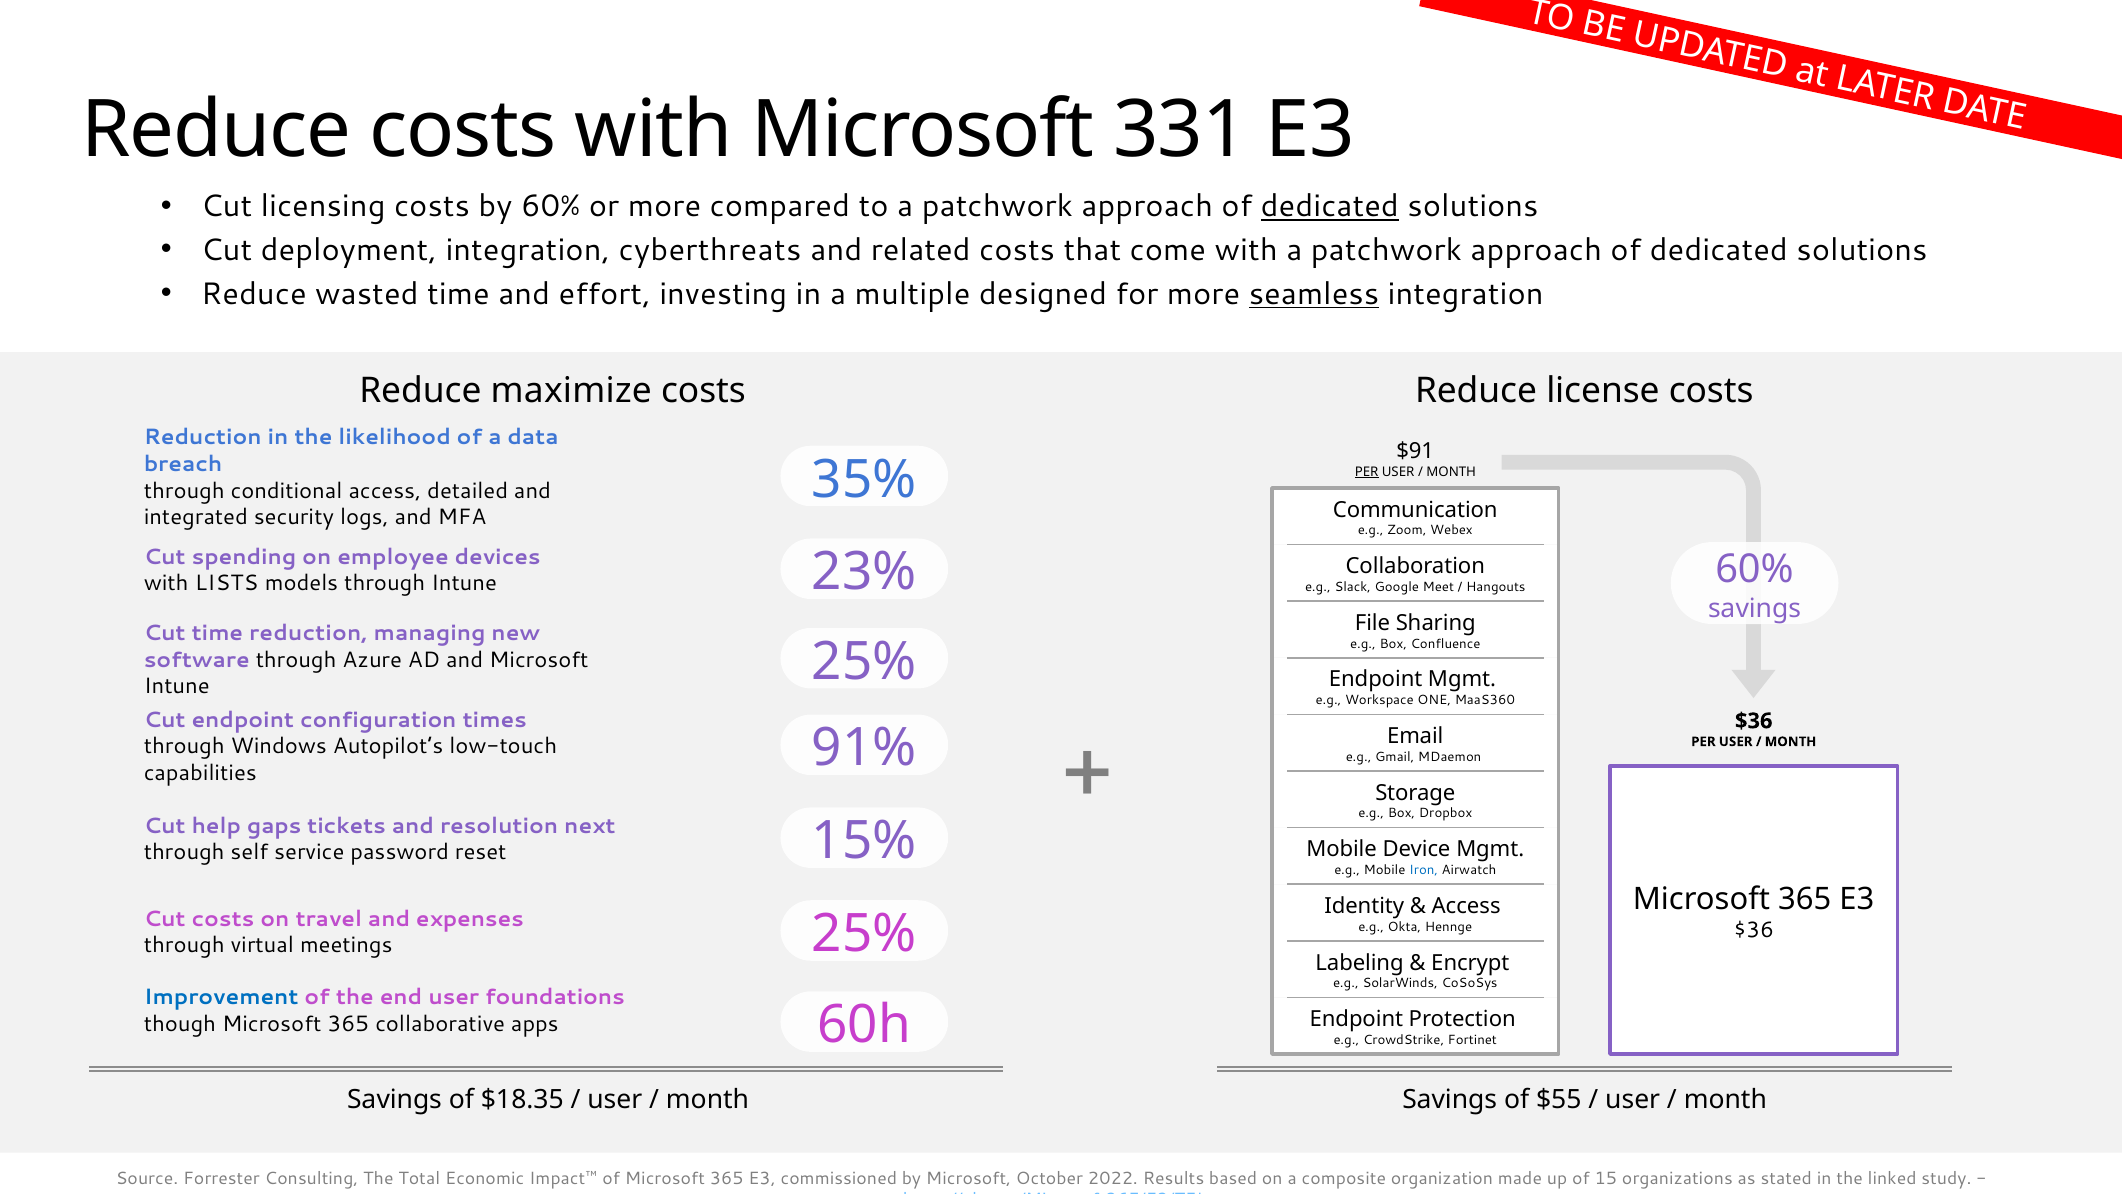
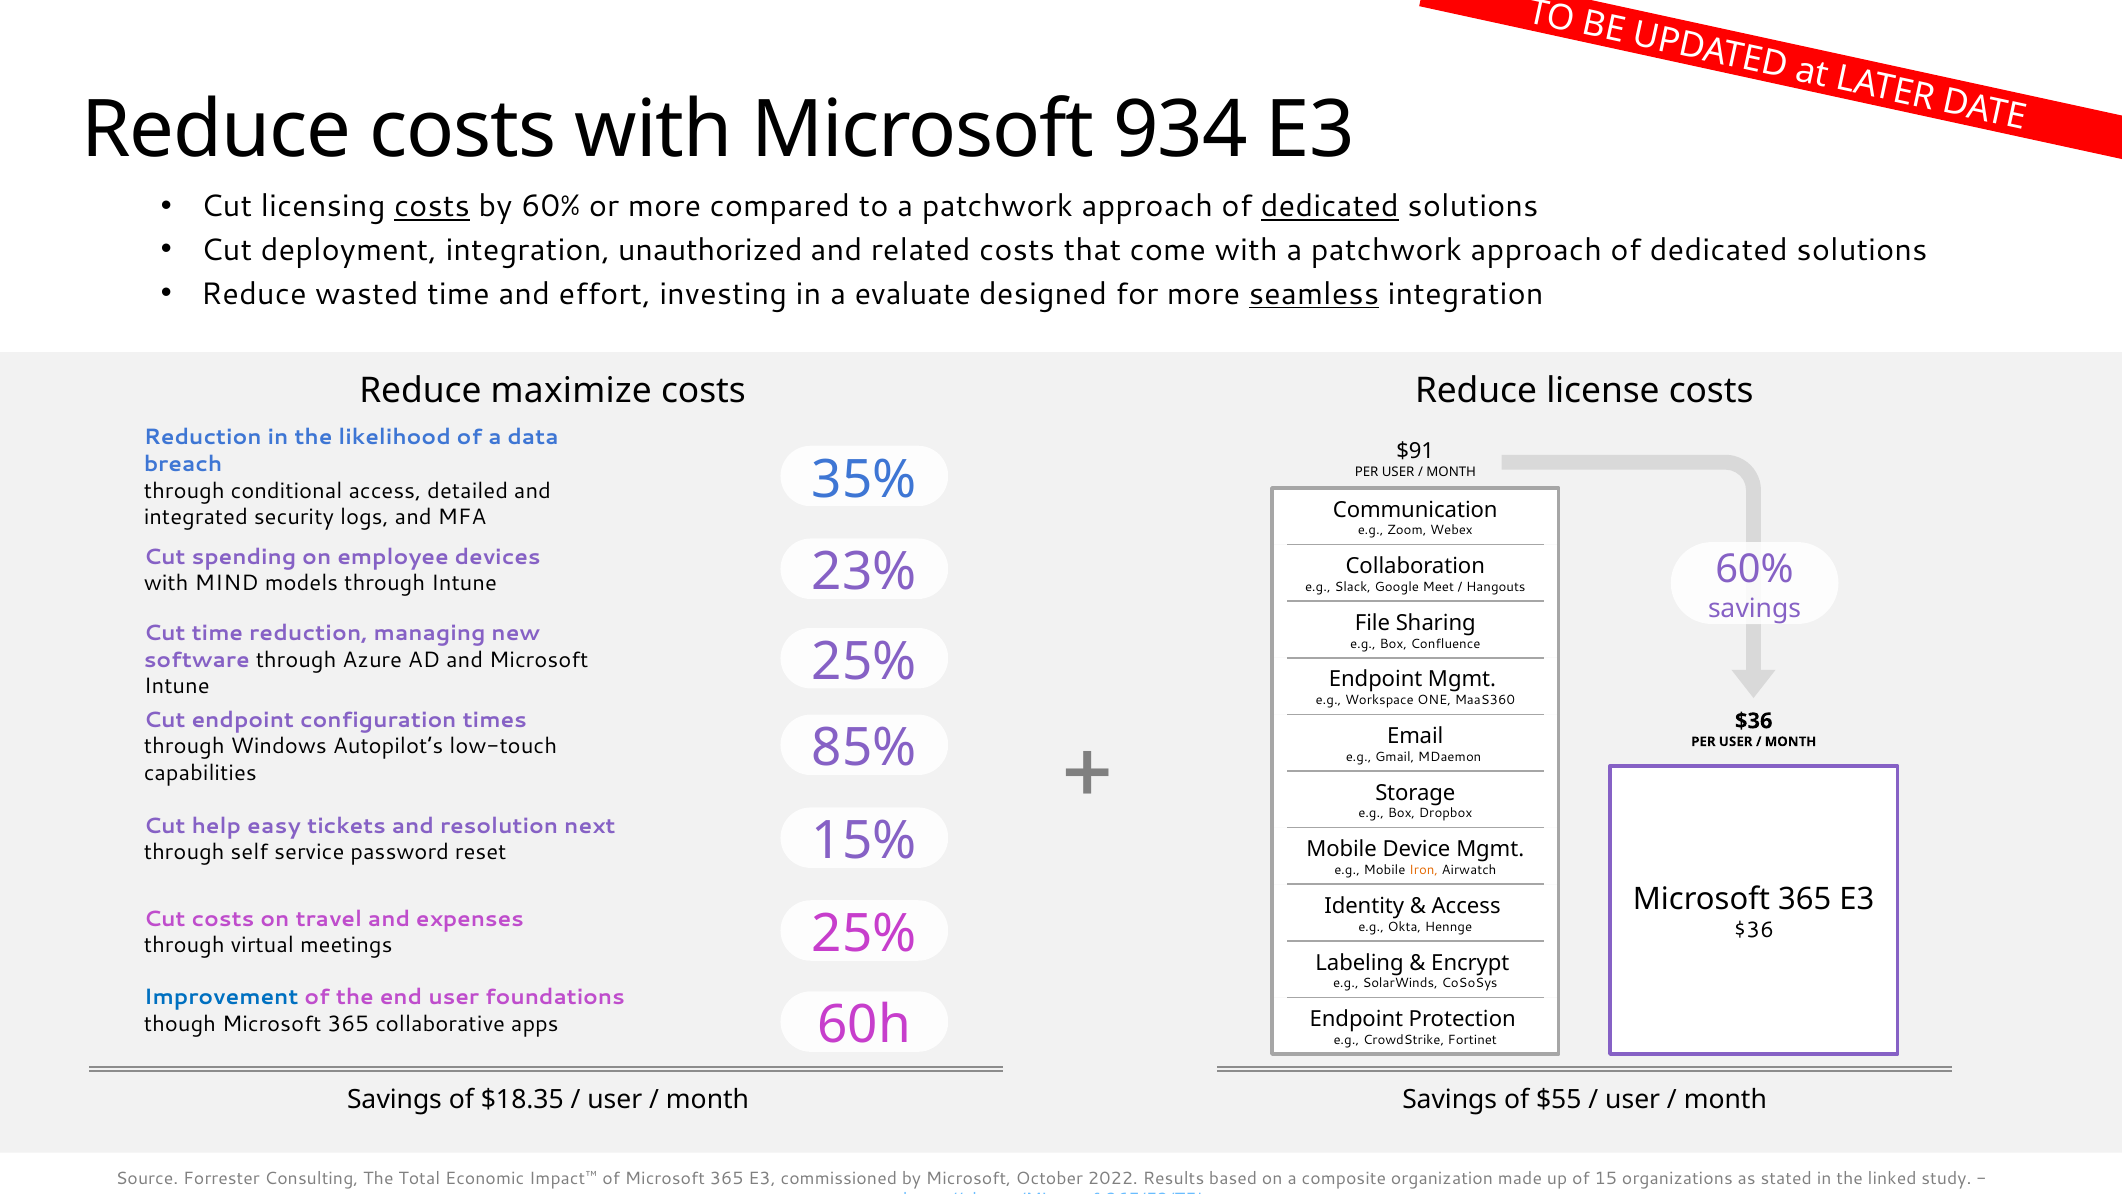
331: 331 -> 934 (1181, 130)
costs underline: none -> present (432, 207)
cyberthreats: cyberthreats -> unauthorized (710, 250)
multiple: multiple -> evaluate (913, 294)
PER underline: present -> none (1367, 472)
LISTS: LISTS -> MIND (227, 583)
91%: 91% -> 85% (864, 748)
gaps: gaps -> easy (274, 826)
Iron colour: blue -> orange (1424, 870)
